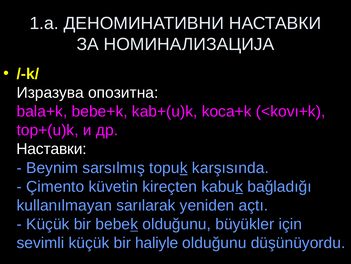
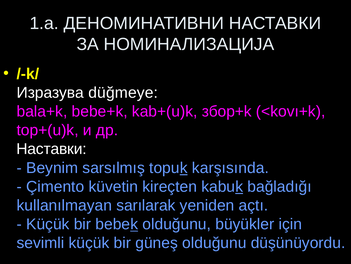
опозитна: опозитна -> düğmeye (123, 92)
koca+k: koca+k -> збор+k (227, 111)
haliyle: haliyle -> güneş (157, 242)
